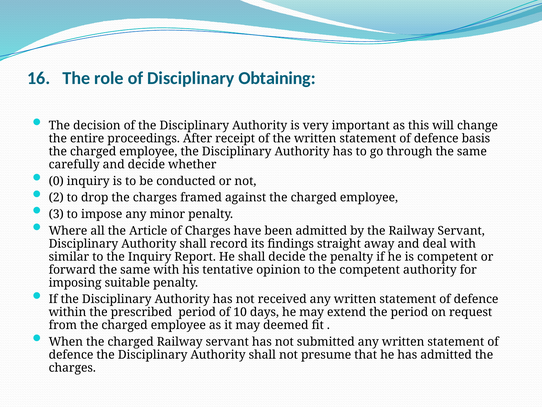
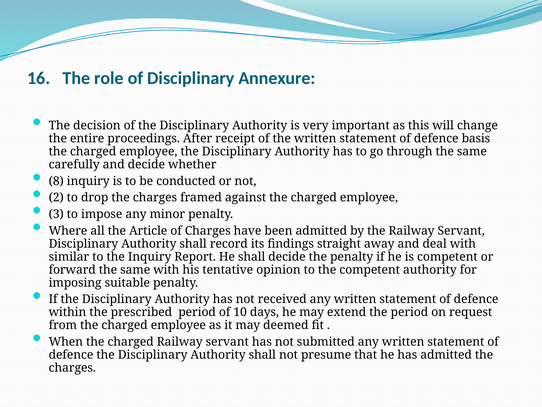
Obtaining: Obtaining -> Annexure (277, 78)
0: 0 -> 8 (56, 181)
